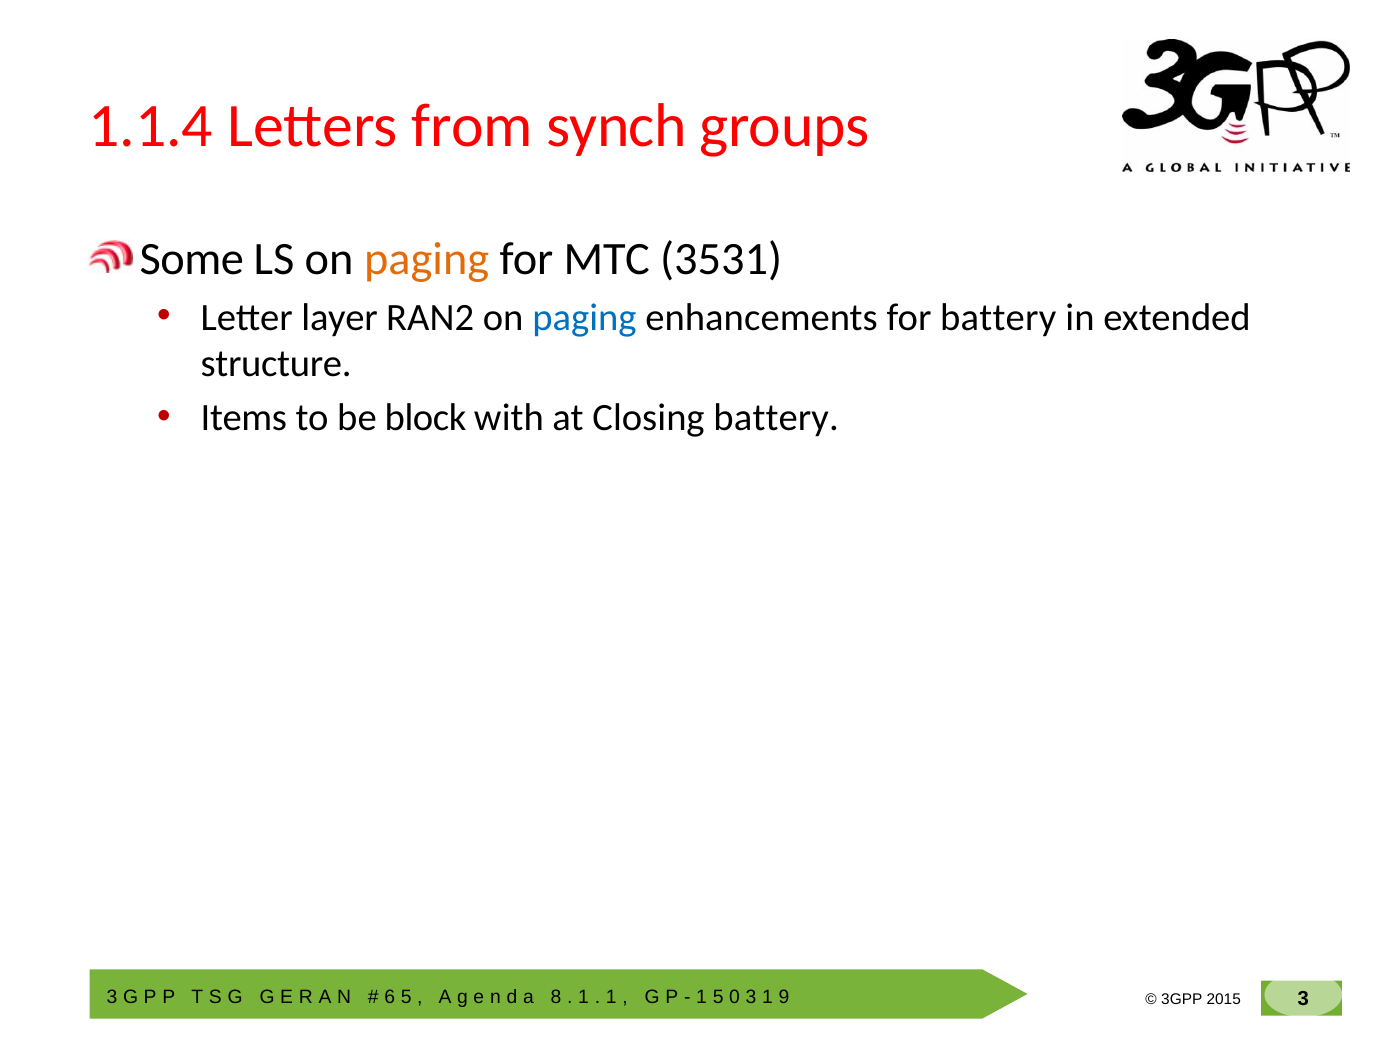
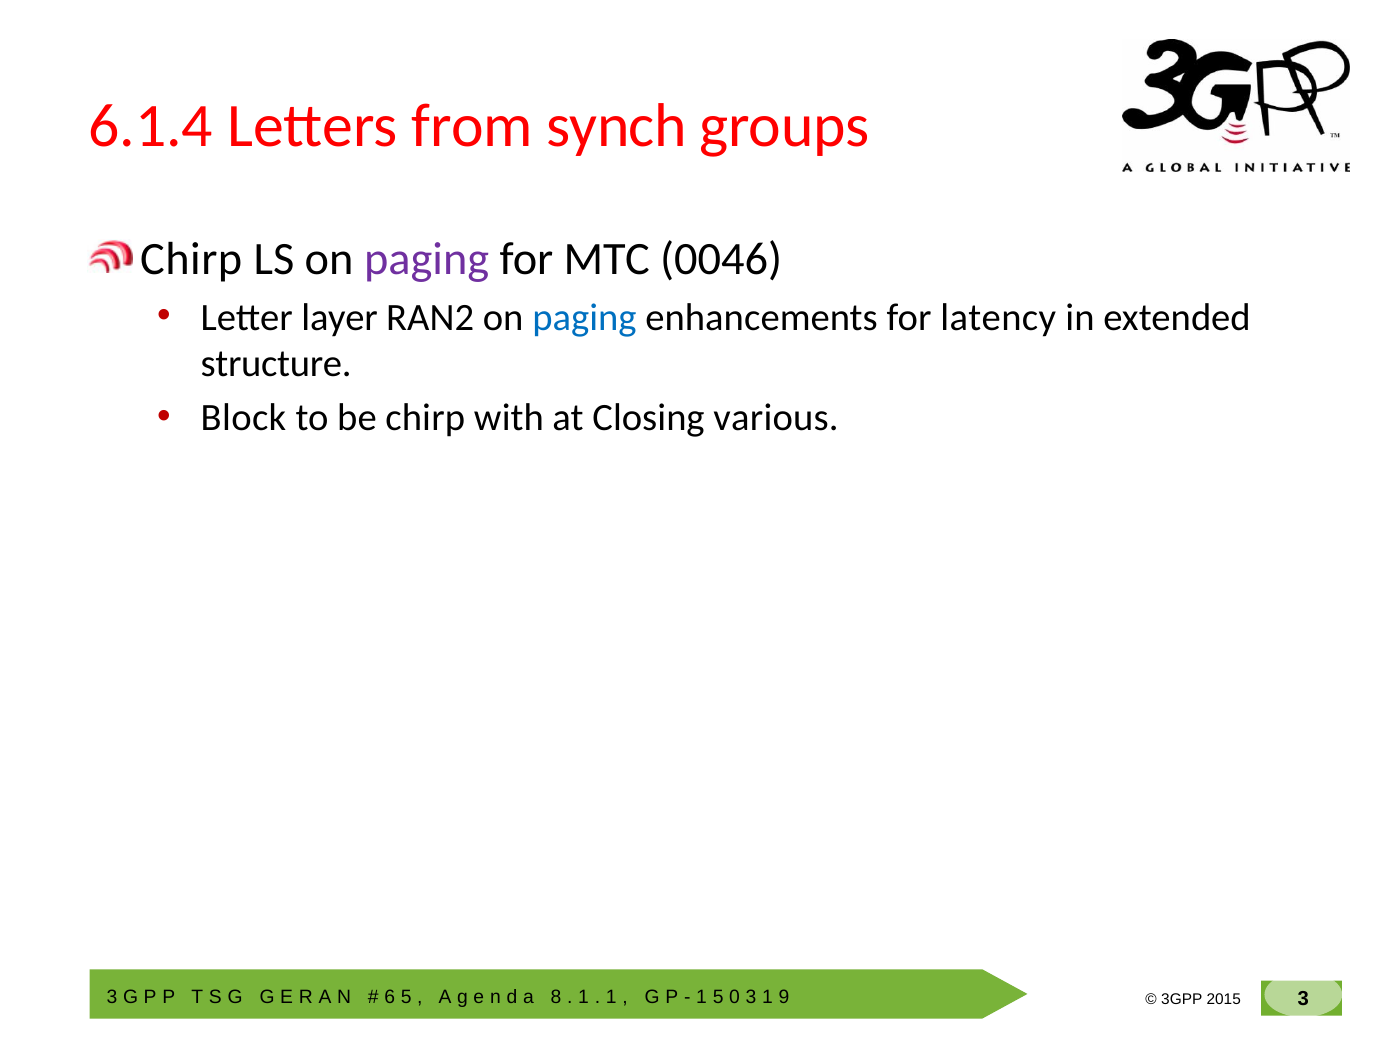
1.1.4: 1.1.4 -> 6.1.4 (151, 126)
Some: Some -> Chirp (191, 259)
paging colour: orange -> purple (427, 259)
3531: 3531 -> 0046 (721, 259)
for battery: battery -> latency (998, 317)
Items: Items -> Block (243, 418)
be block: block -> chirp (425, 418)
Closing battery: battery -> various (776, 418)
